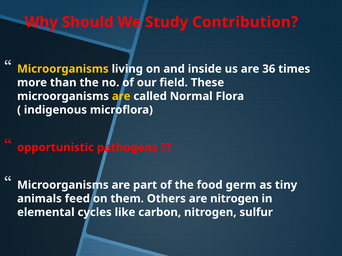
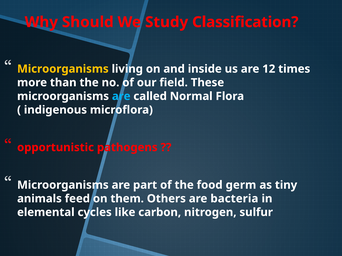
Contribution: Contribution -> Classification (245, 22)
36: 36 -> 12 (269, 69)
are colour: yellow -> light blue (121, 96)
are nitrogen: nitrogen -> bacteria (234, 199)
